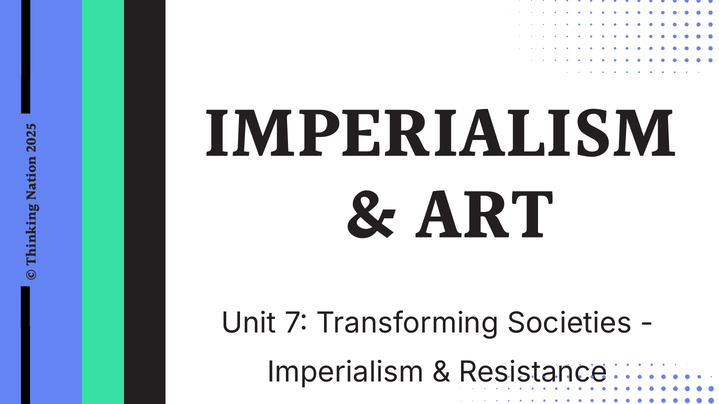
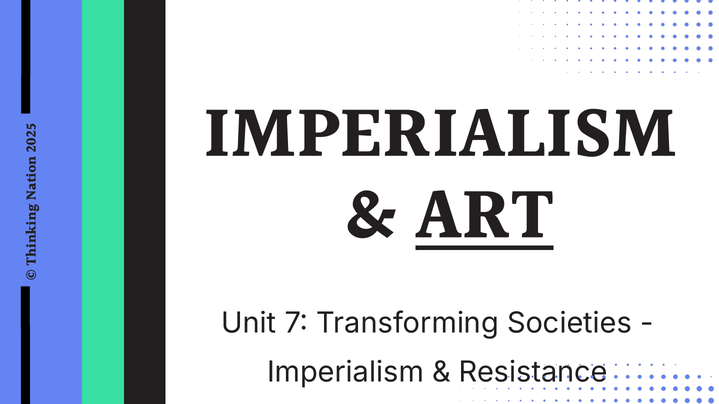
ART underline: none -> present (484, 218)
